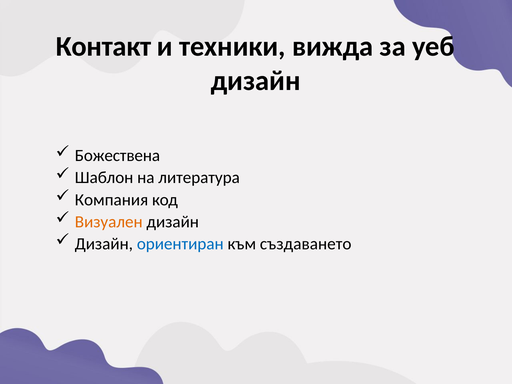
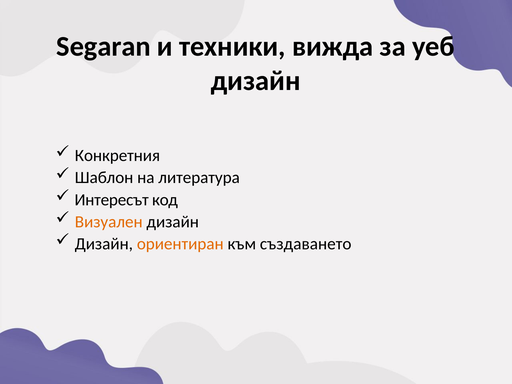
Контакт: Контакт -> Segaran (103, 47)
Божествена: Божествена -> Конкретния (117, 156)
Компания: Компания -> Интересът (112, 200)
ориентиран colour: blue -> orange (180, 244)
